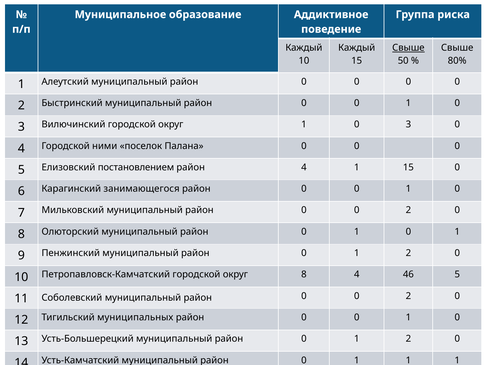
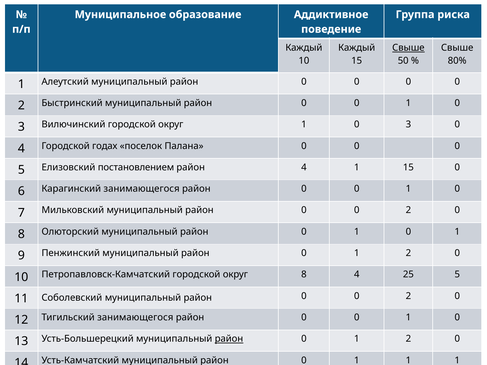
ними: ними -> годах (105, 146)
46: 46 -> 25 (408, 275)
Тигильский муниципальных: муниципальных -> занимающегося (135, 318)
район underline: none -> present (229, 339)
